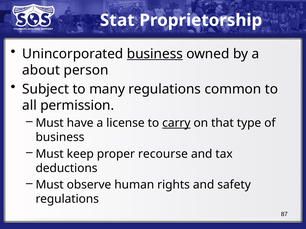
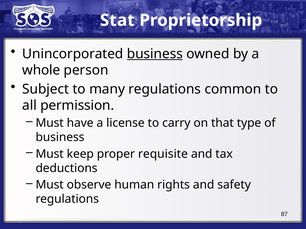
about: about -> whole (41, 70)
carry underline: present -> none (176, 123)
recourse: recourse -> requisite (163, 154)
